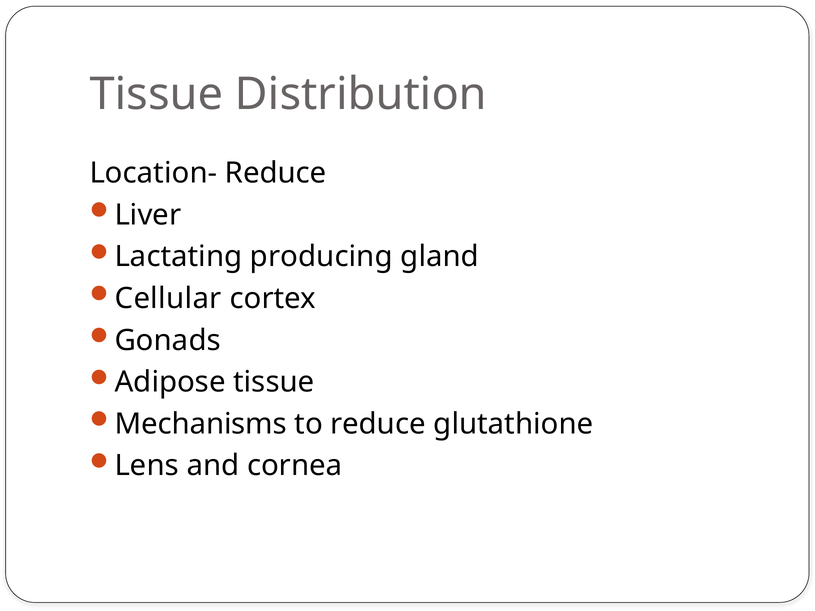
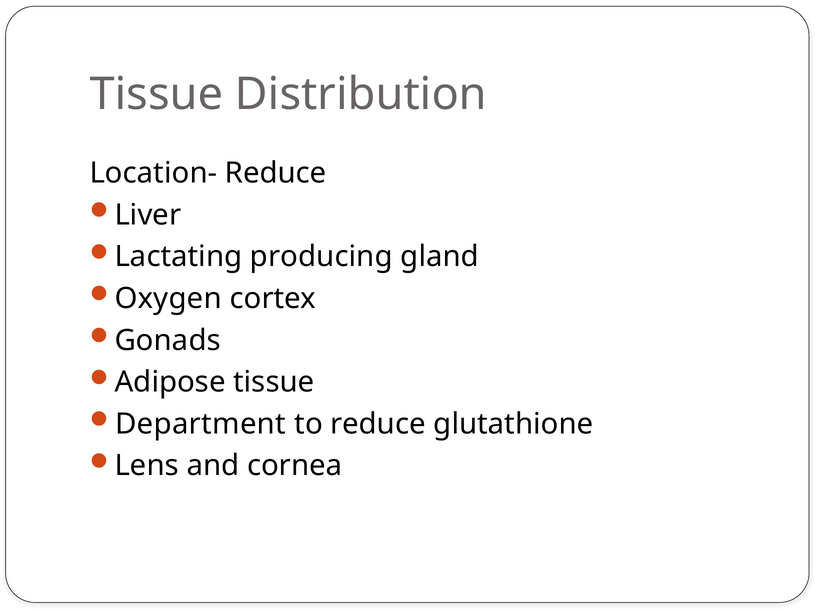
Cellular: Cellular -> Oxygen (168, 299)
Mechanisms: Mechanisms -> Department (201, 424)
